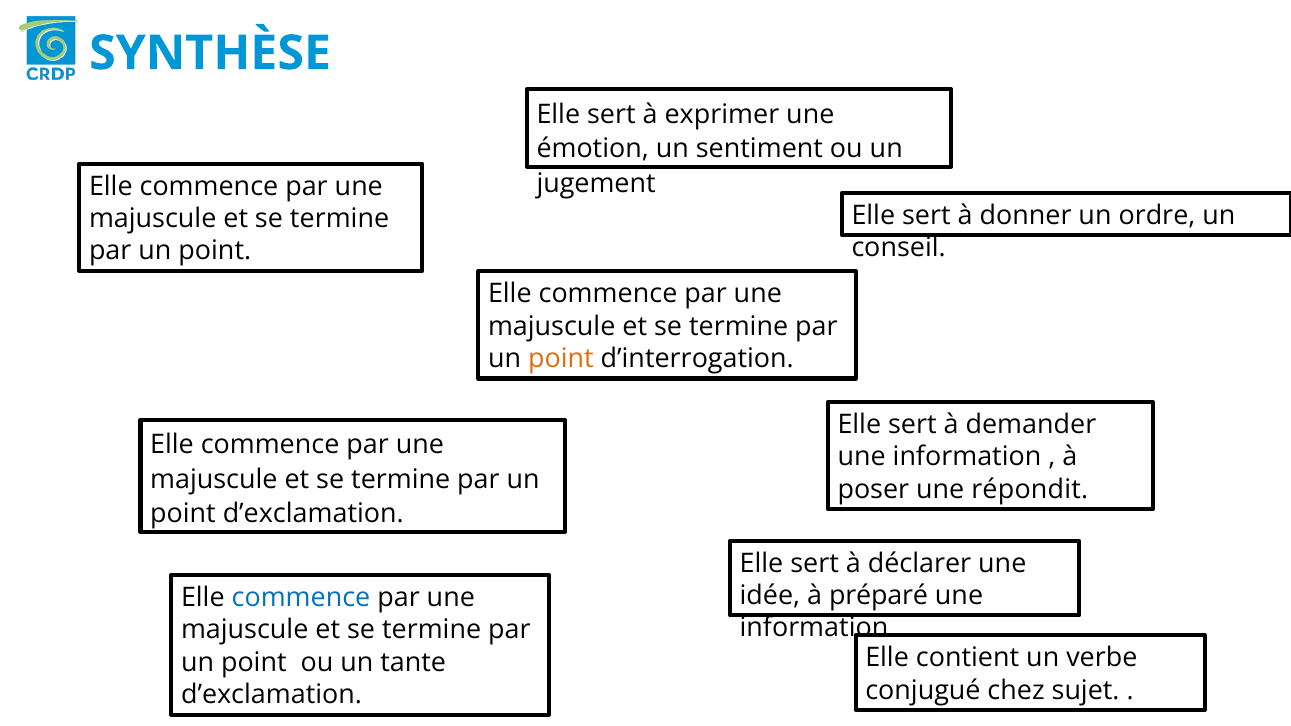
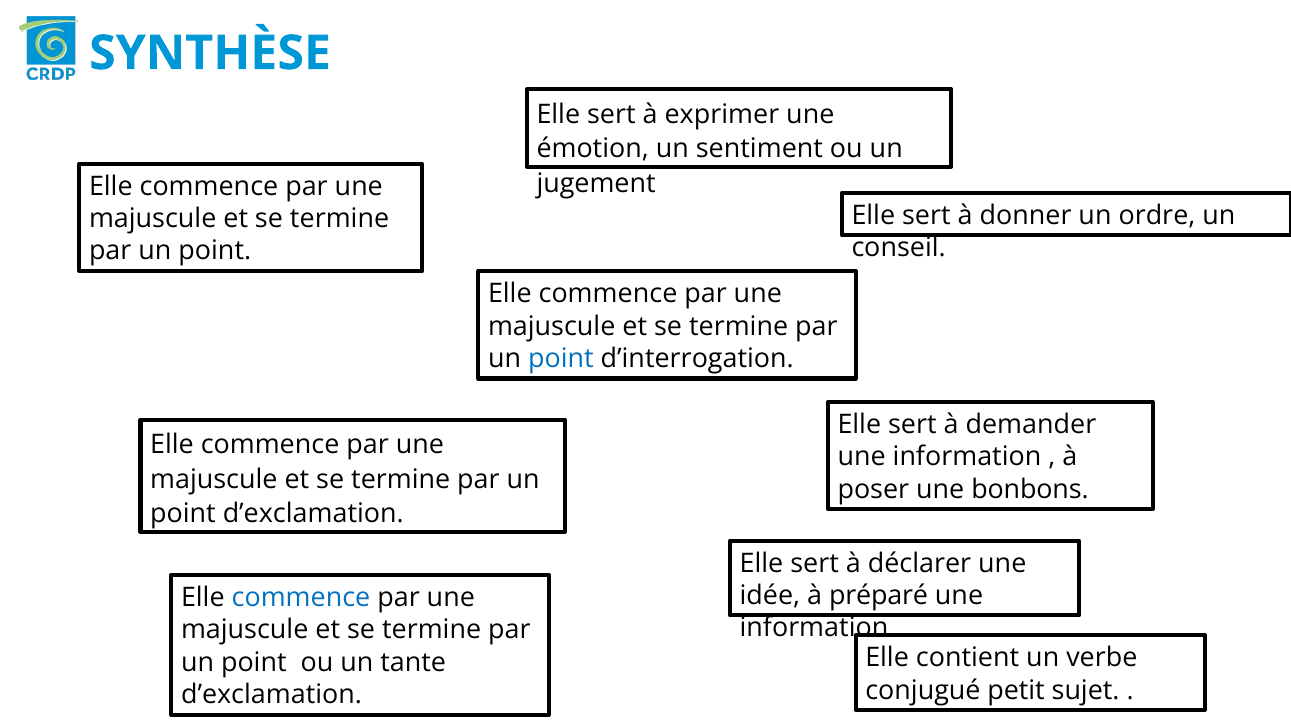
point colour: orange -> blue (561, 359)
répondit: répondit -> bonbons (1030, 489)
chez: chez -> petit (1016, 690)
